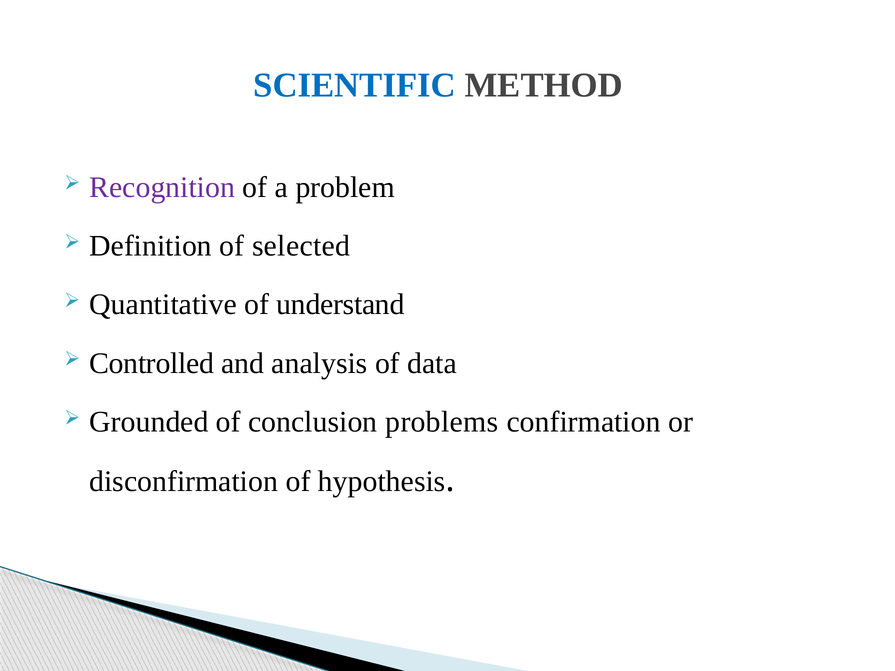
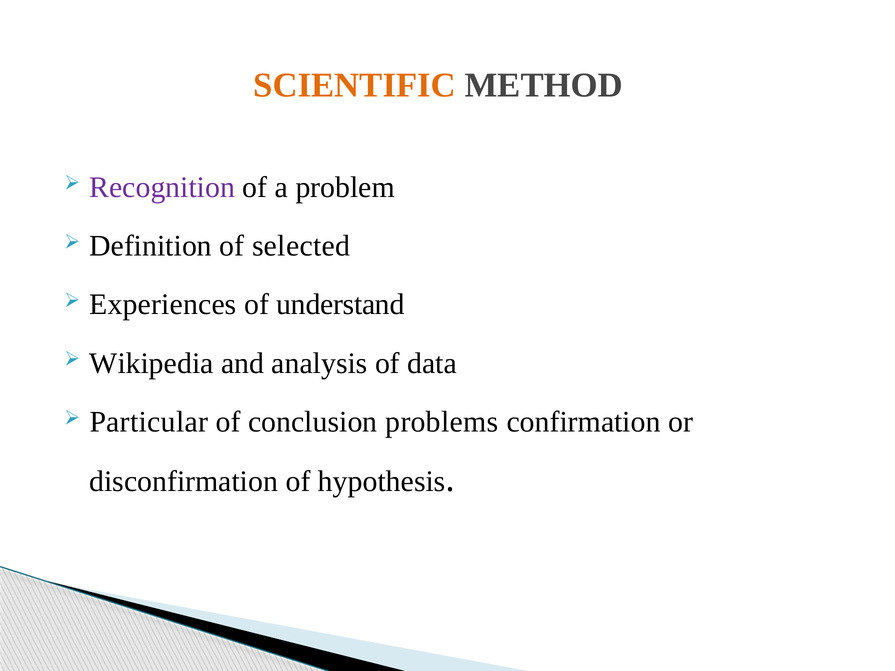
SCIENTIFIC colour: blue -> orange (355, 85)
Quantitative: Quantitative -> Experiences (163, 305)
Controlled: Controlled -> Wikipedia (151, 363)
Grounded: Grounded -> Particular (149, 422)
